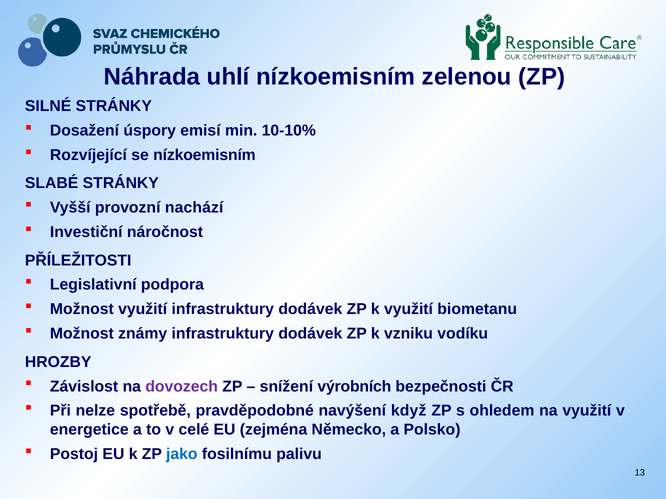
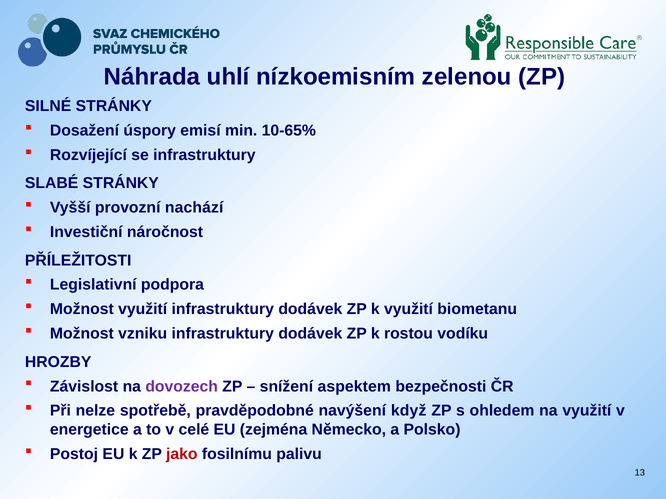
10-10%: 10-10% -> 10-65% (289, 131)
se nízkoemisním: nízkoemisním -> infrastruktury (204, 155)
známy: známy -> vzniku (143, 334)
vzniku: vzniku -> rostou (408, 334)
výrobních: výrobních -> aspektem (354, 387)
jako colour: blue -> red (182, 454)
